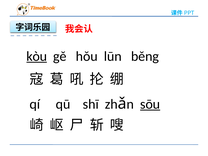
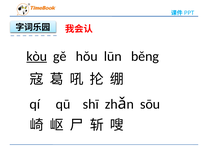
sōu underline: present -> none (150, 104)
